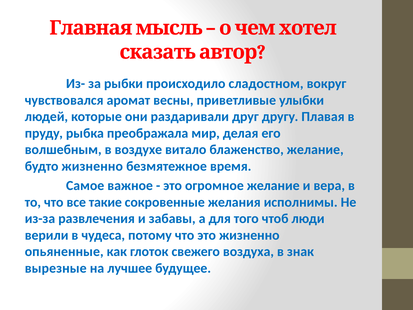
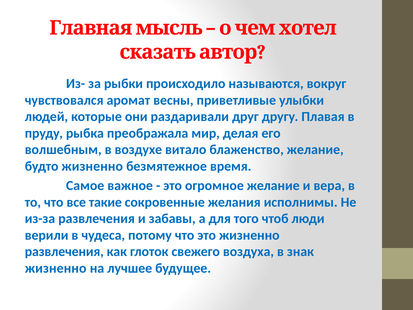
сладостном: сладостном -> называются (266, 84)
опьяненные: опьяненные -> развлечения (64, 252)
вырезные: вырезные -> жизненно (56, 268)
